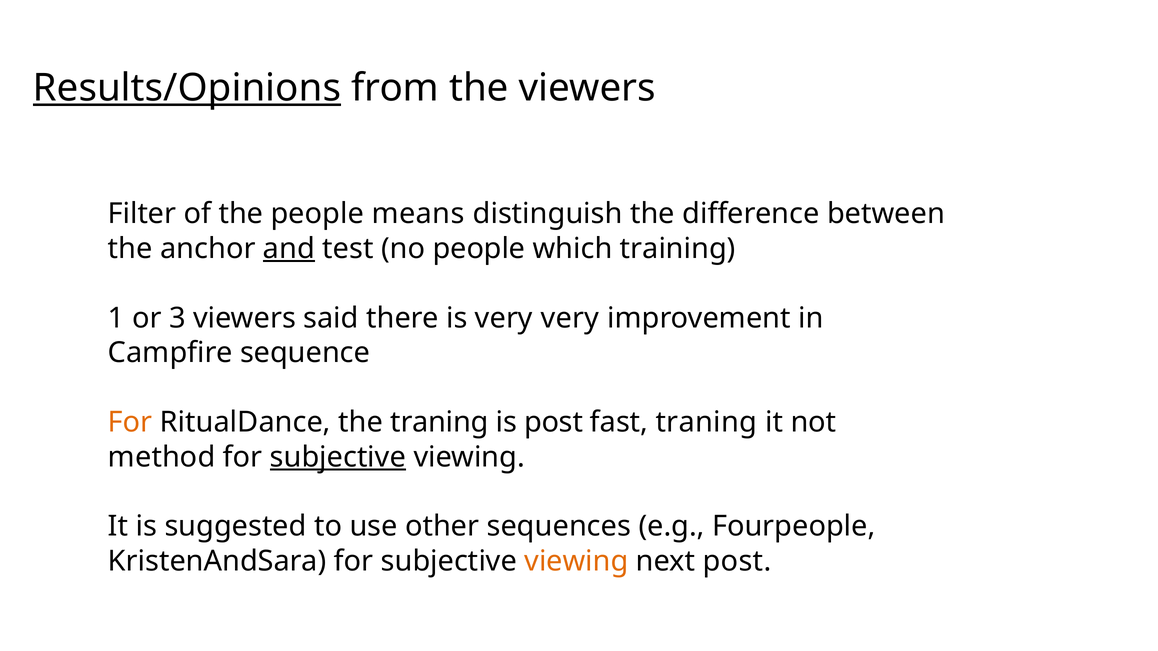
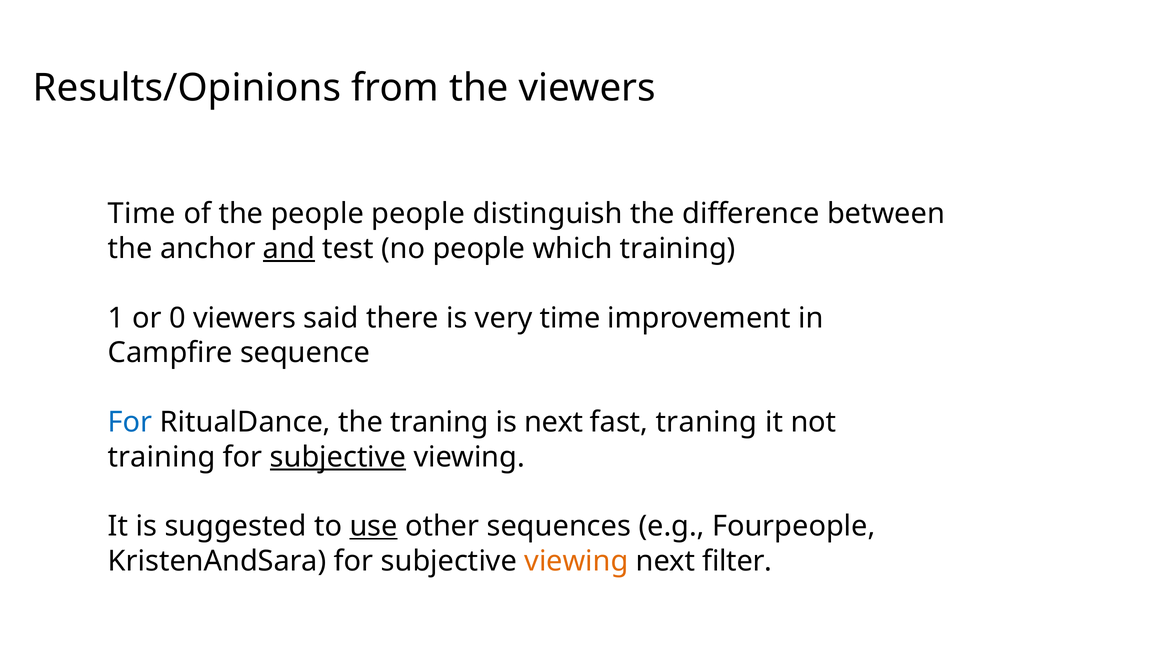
Results/Opinions underline: present -> none (187, 88)
Filter: Filter -> Time (142, 214)
people means: means -> people (418, 214)
3: 3 -> 0 (177, 318)
very very: very -> time (570, 318)
For colour: orange -> blue (130, 423)
is post: post -> next (554, 423)
method: method -> training (162, 457)
use underline: none -> present (374, 527)
next post: post -> filter (737, 561)
